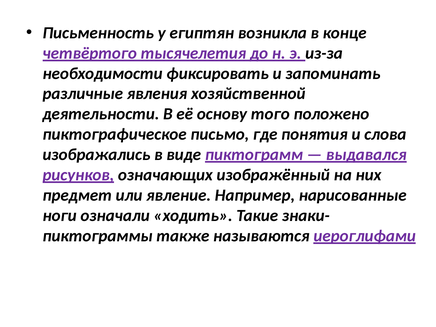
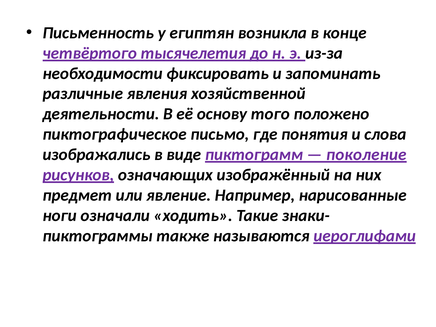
выдавался: выдавался -> поколение (366, 155)
